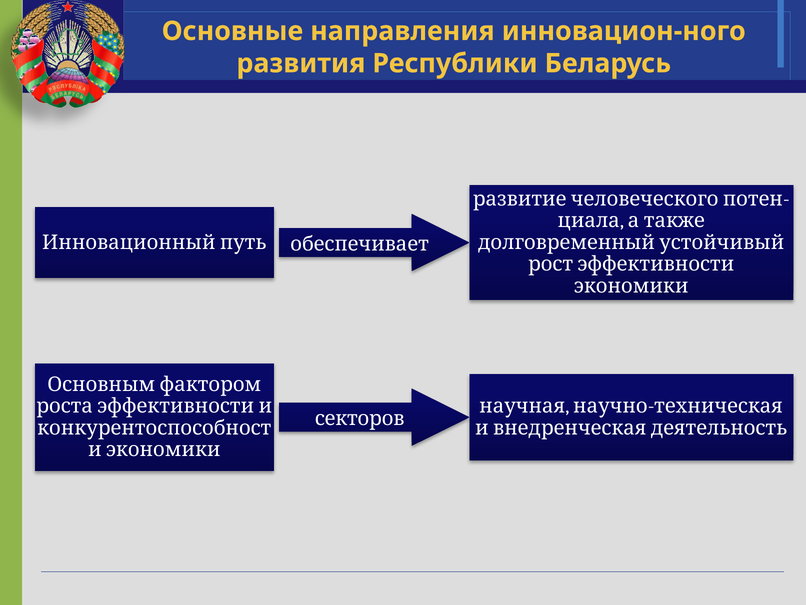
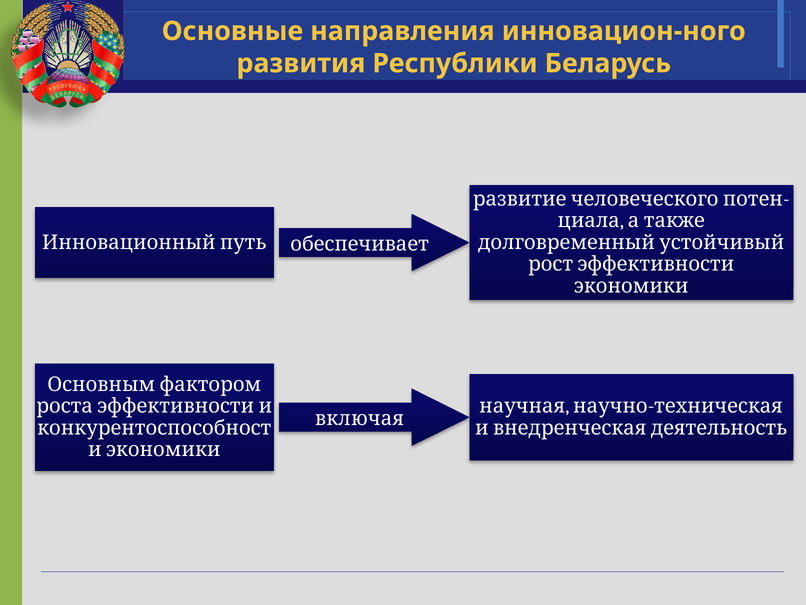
секторов: секторов -> включая (359, 418)
